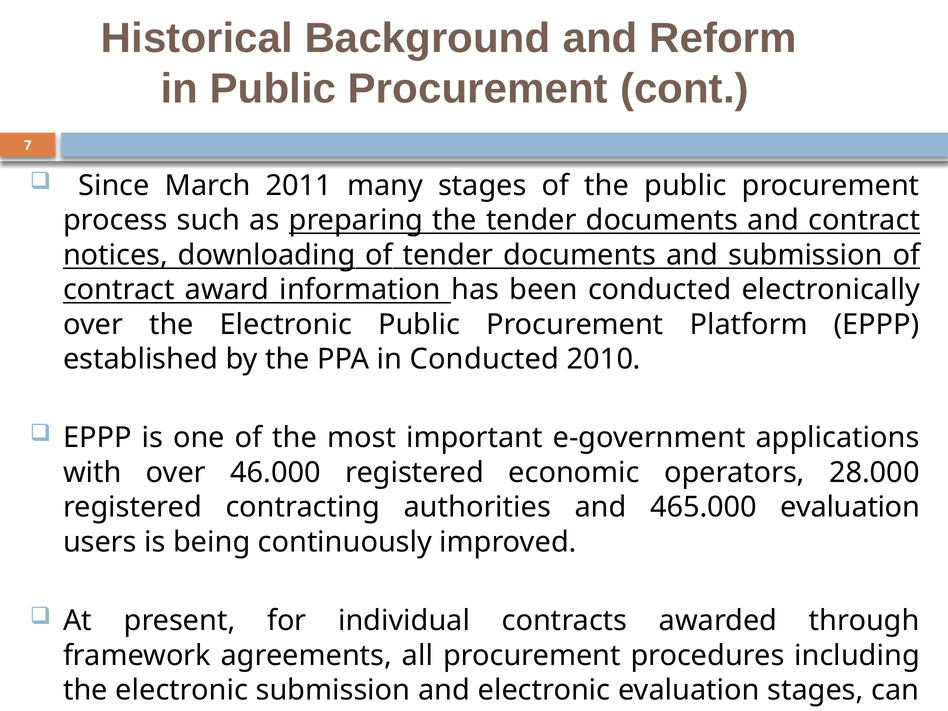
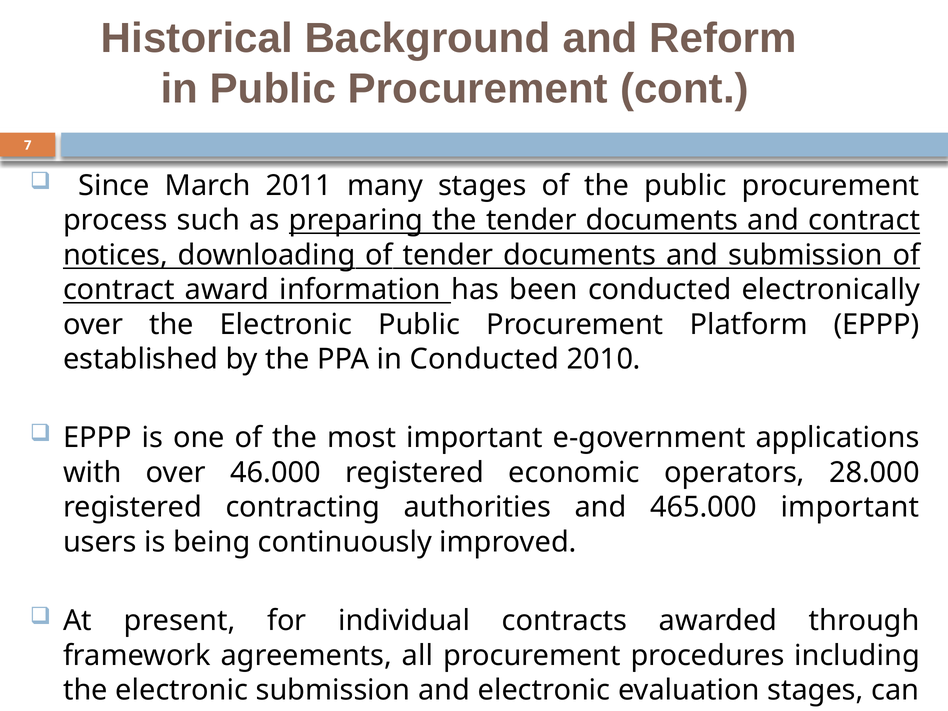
465.000 evaluation: evaluation -> important (850, 507)
